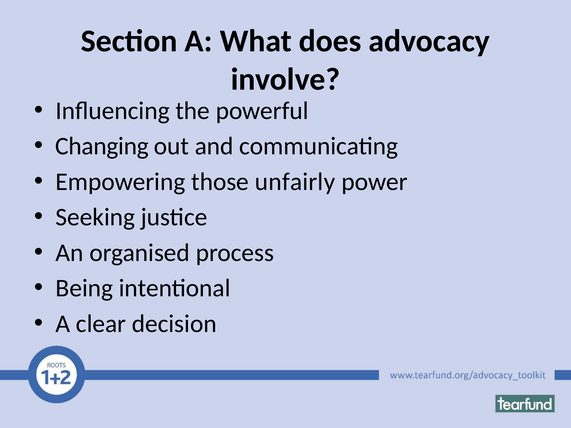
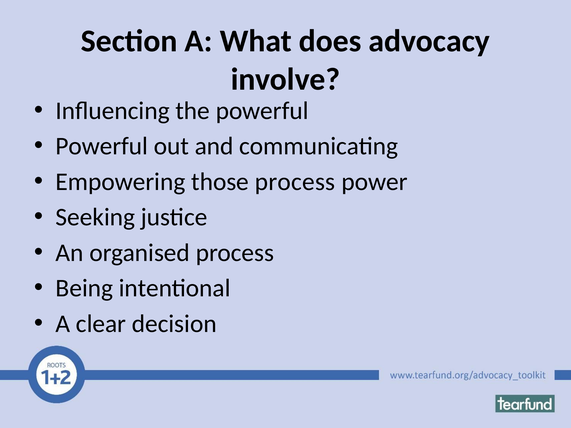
Changing: Changing -> Powerful (102, 146)
those unfairly: unfairly -> process (295, 182)
